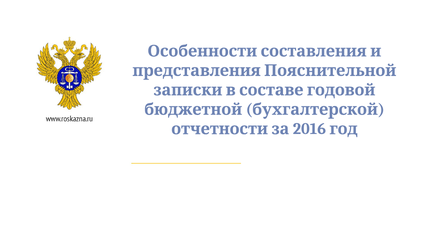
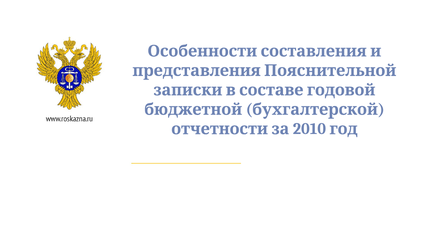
2016: 2016 -> 2010 (309, 129)
